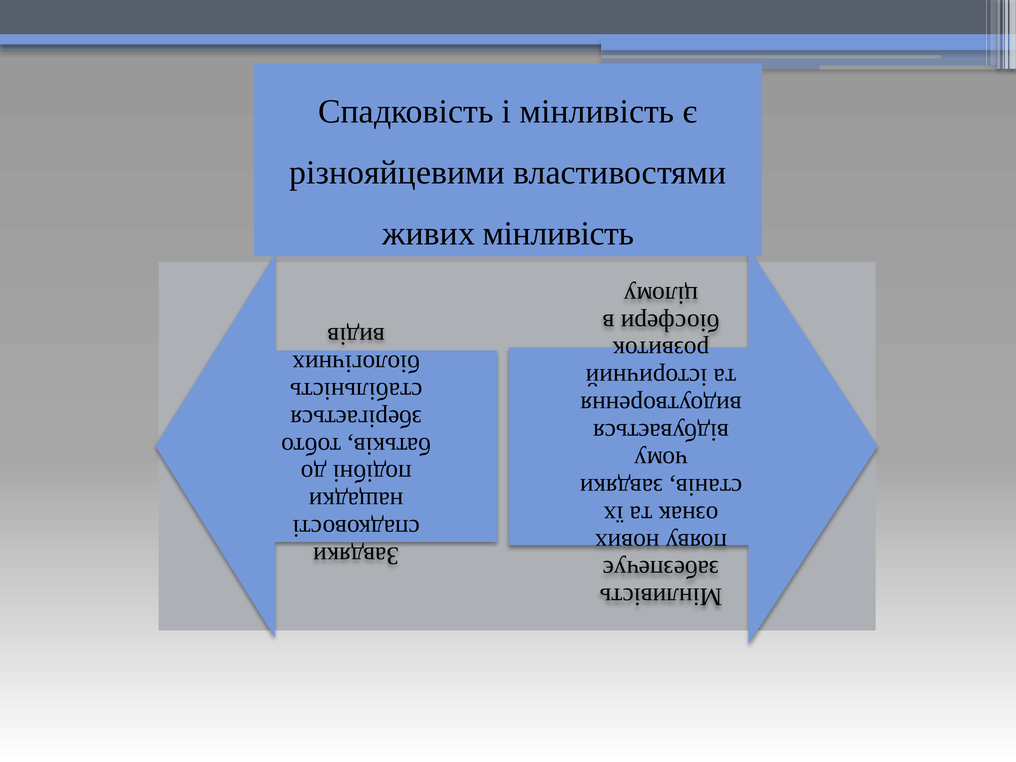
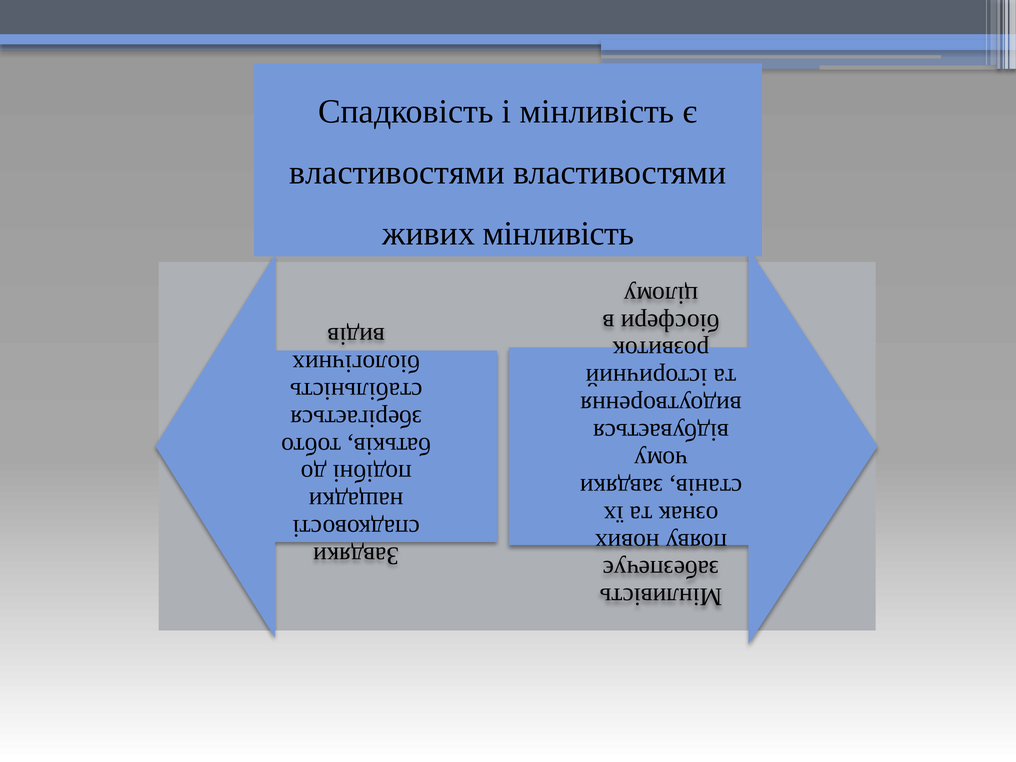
різнояйцевими: різнояйцевими -> властивостями (397, 172)
